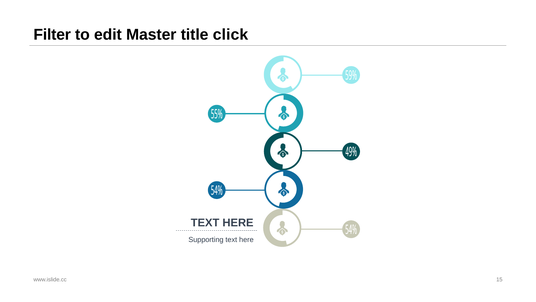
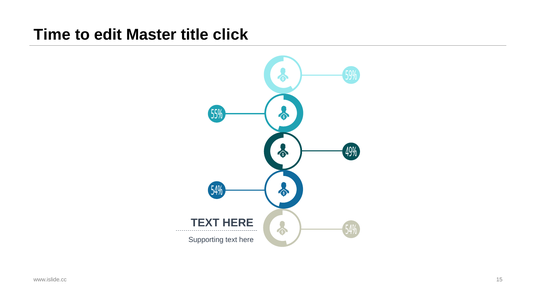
Filter: Filter -> Time (52, 35)
